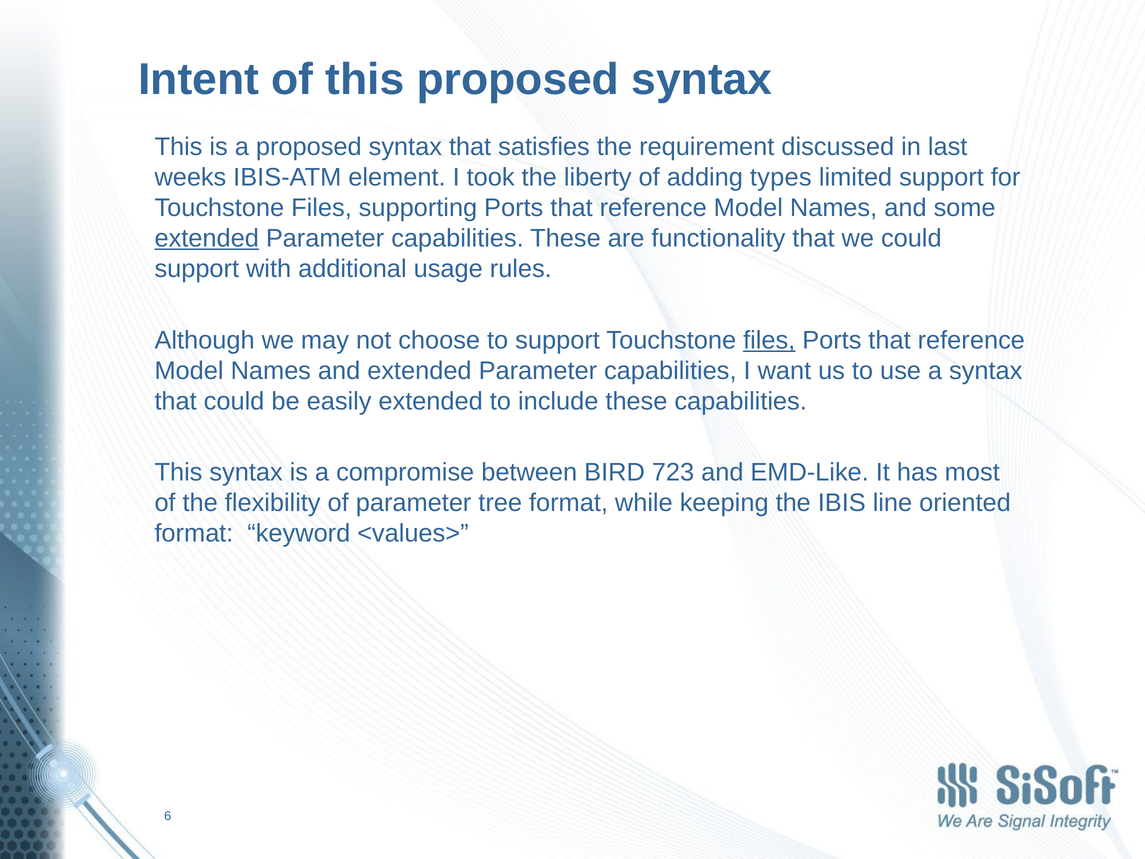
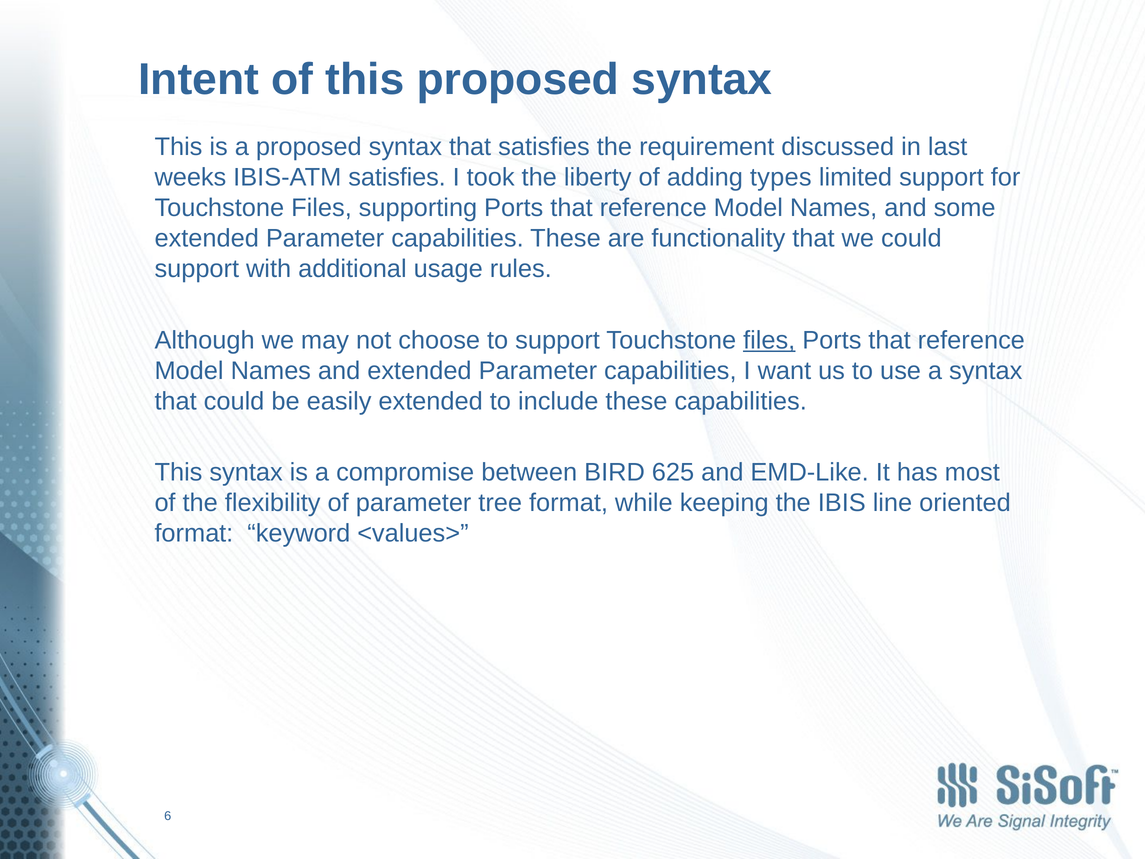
IBIS-ATM element: element -> satisfies (397, 177)
extended underline: present -> none (207, 238)
723: 723 -> 625 (673, 472)
